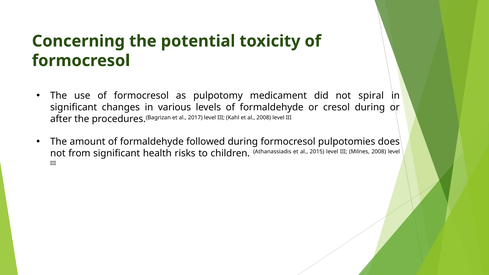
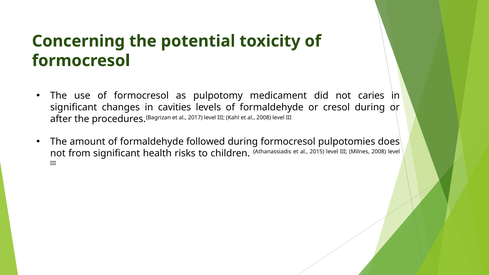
spiral: spiral -> caries (371, 96)
various: various -> cavities (175, 107)
